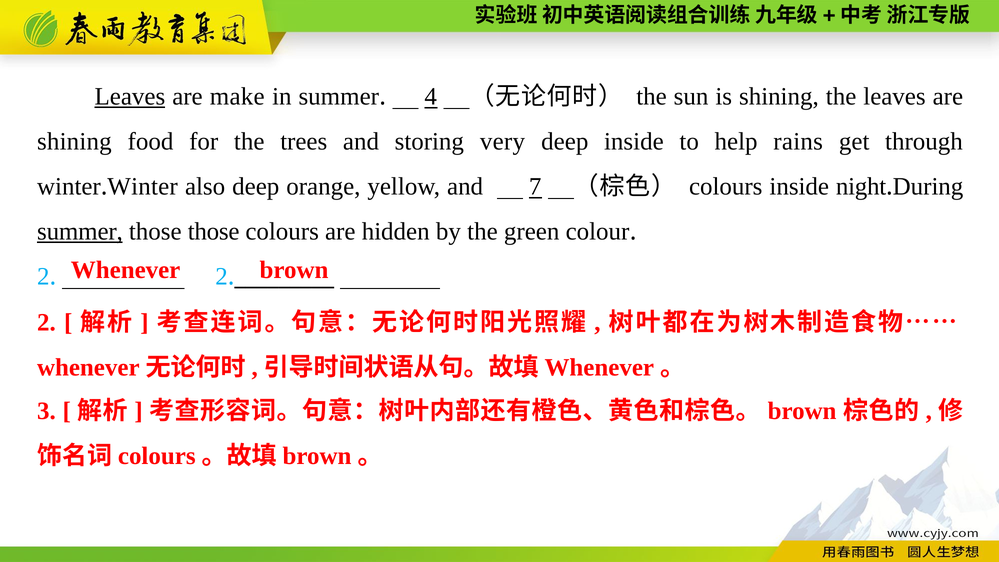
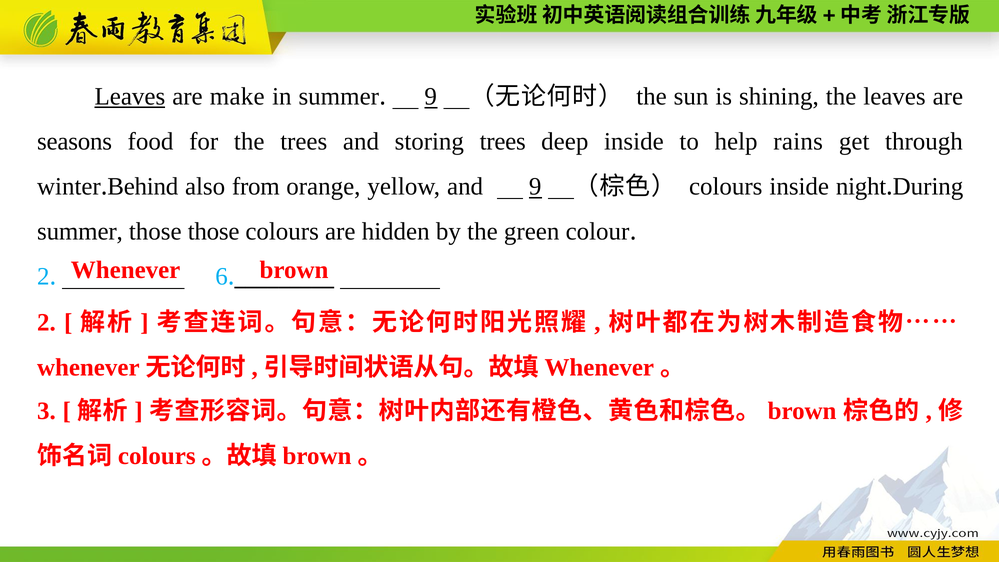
4: 4 -> 9 (431, 97)
shining: shining -> seasons (75, 142)
storing very: very -> trees (503, 142)
Winter: Winter -> Behind (143, 187)
also deep: deep -> from (256, 187)
and 7: 7 -> 9 (535, 187)
summer underline: present -> none (80, 232)
2: 2 -> 6 (222, 276)
